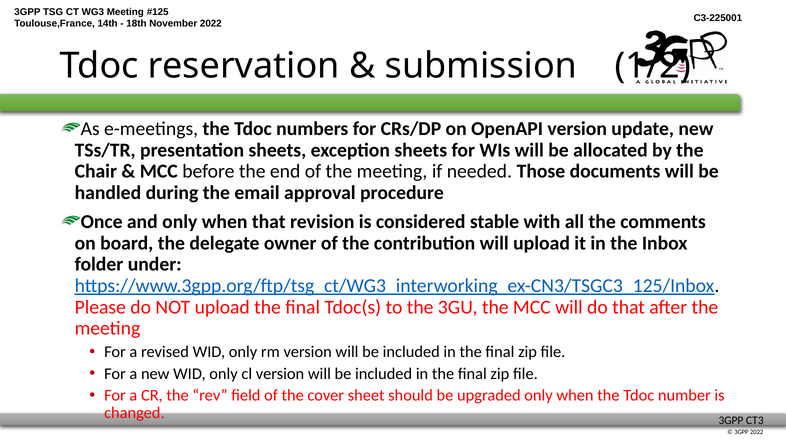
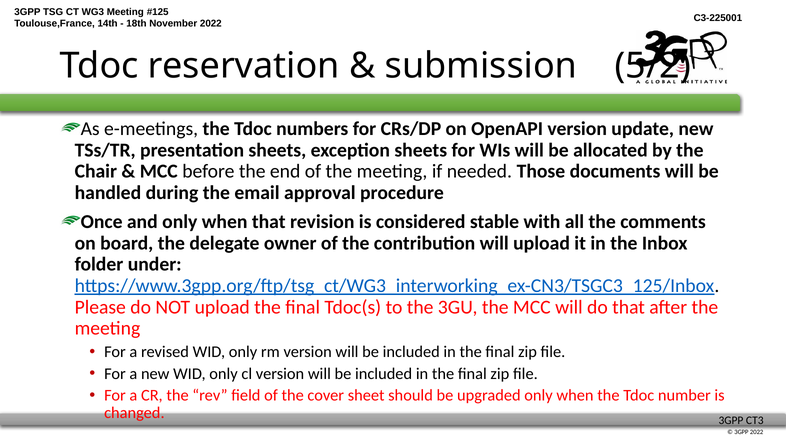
1/2: 1/2 -> 5/2 (653, 66)
